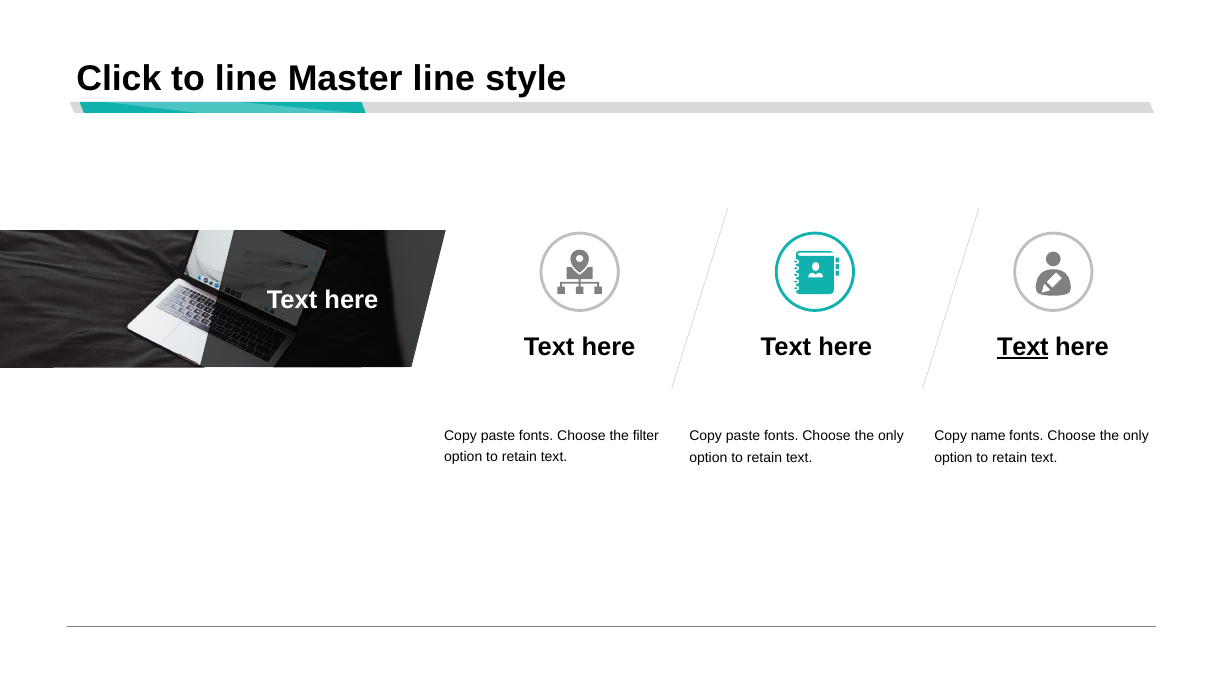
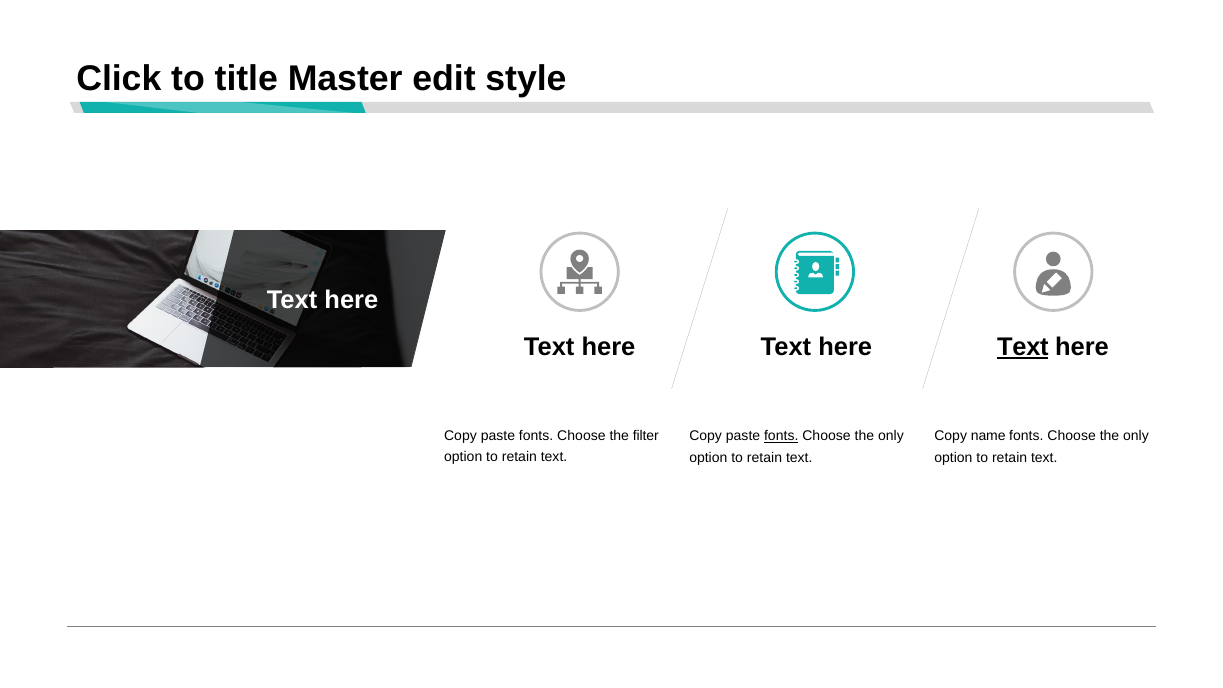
to line: line -> title (246, 79)
Master line: line -> edit (444, 79)
fonts underline: none -> present (781, 436)
